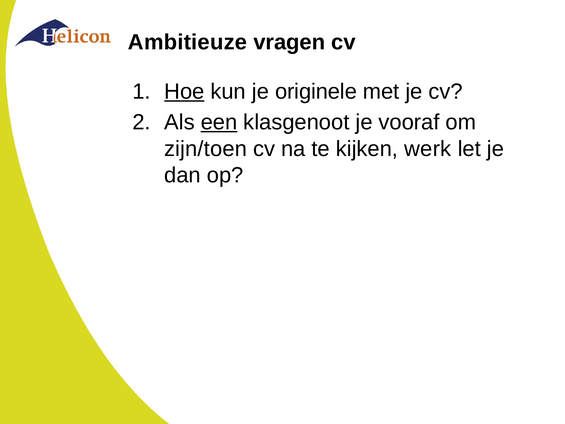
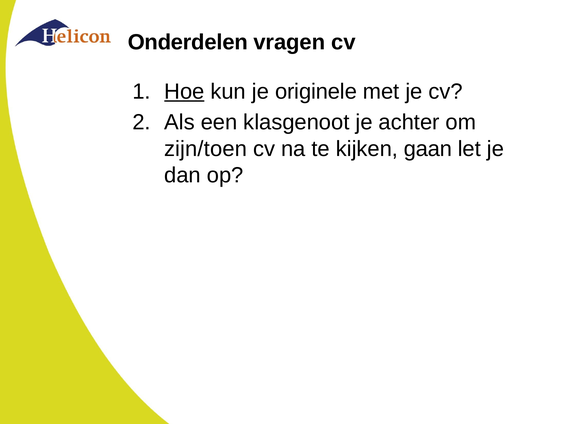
Ambitieuze: Ambitieuze -> Onderdelen (188, 42)
een underline: present -> none (219, 122)
vooraf: vooraf -> achter (409, 122)
werk: werk -> gaan (428, 149)
